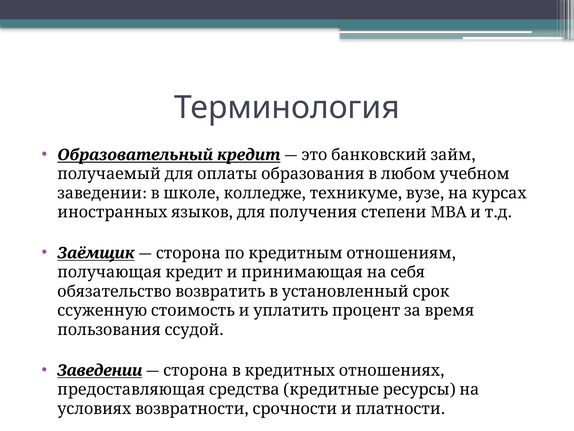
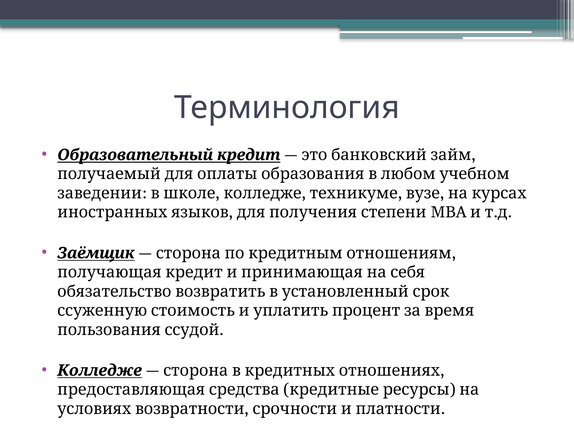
Заведении: Заведении -> Колледже (100, 370)
